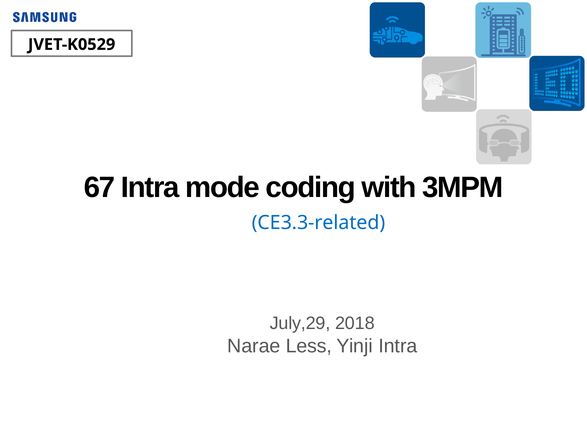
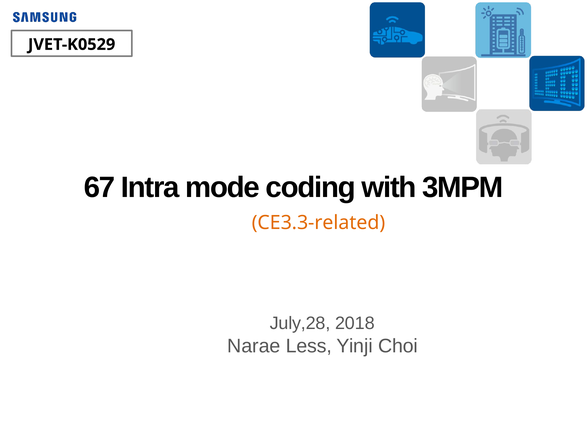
CE3.3-related colour: blue -> orange (319, 222)
July,29: July,29 -> July,28 (300, 323)
Yinji Intra: Intra -> Choi (398, 345)
